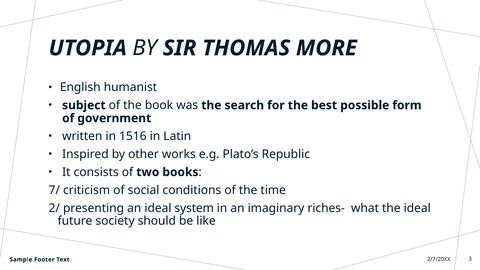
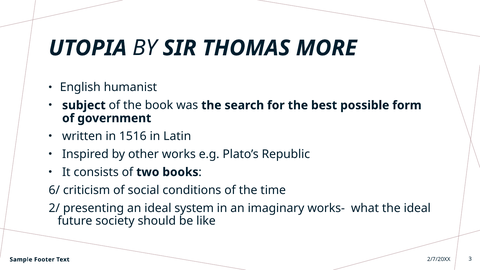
7/: 7/ -> 6/ (54, 190)
riches-: riches- -> works- (326, 208)
